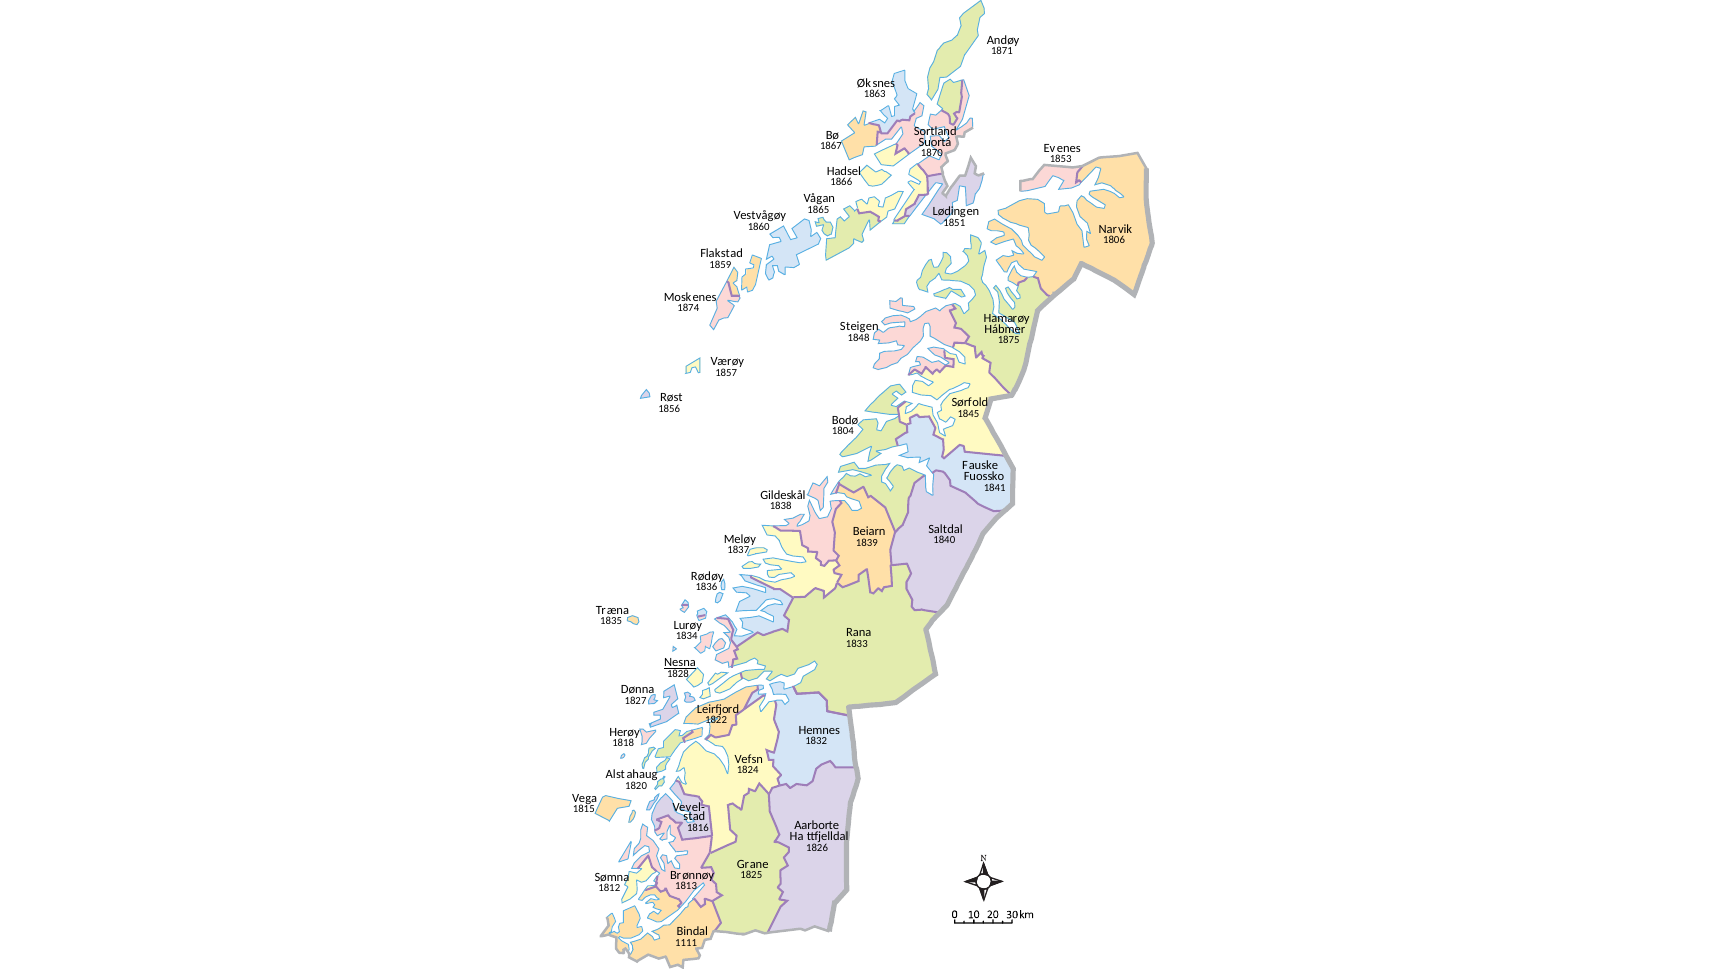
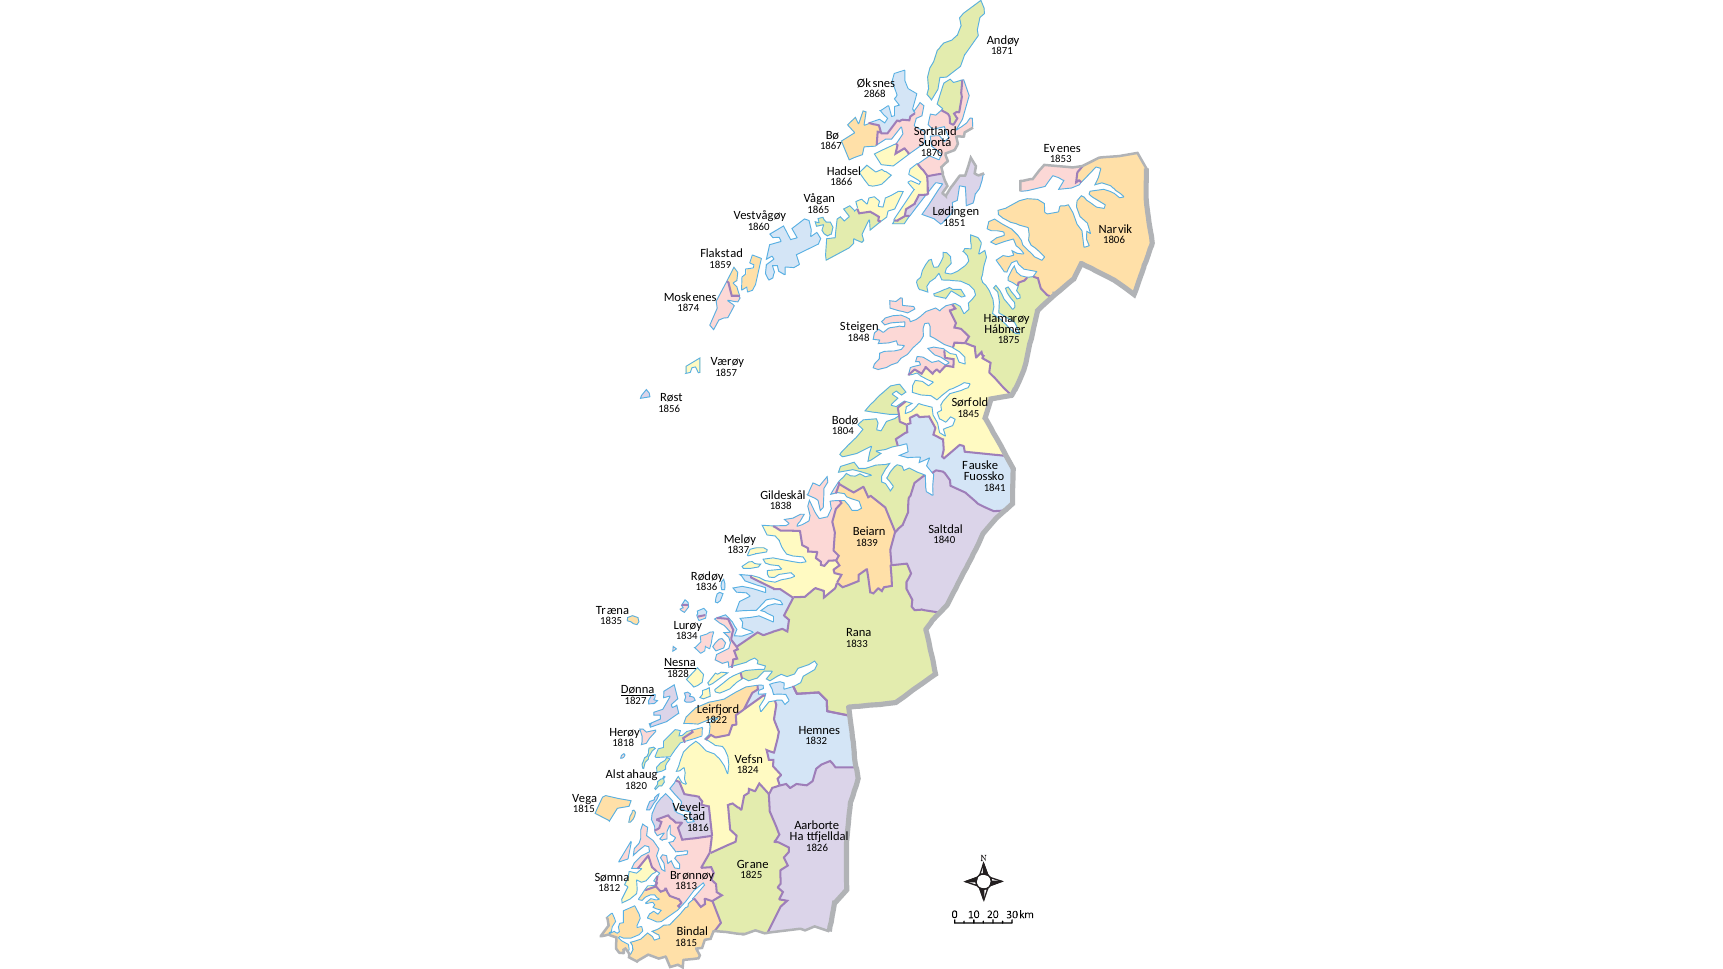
1863: 1863 -> 2868 (875, 94)
Dønna underline: none -> present (638, 690)
1111: 1111 -> 1815 (686, 943)
